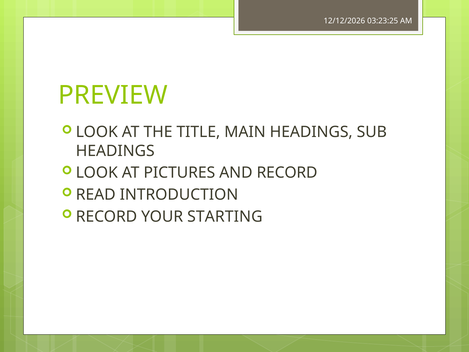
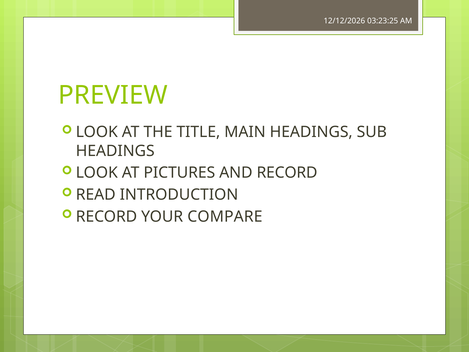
STARTING: STARTING -> COMPARE (225, 216)
